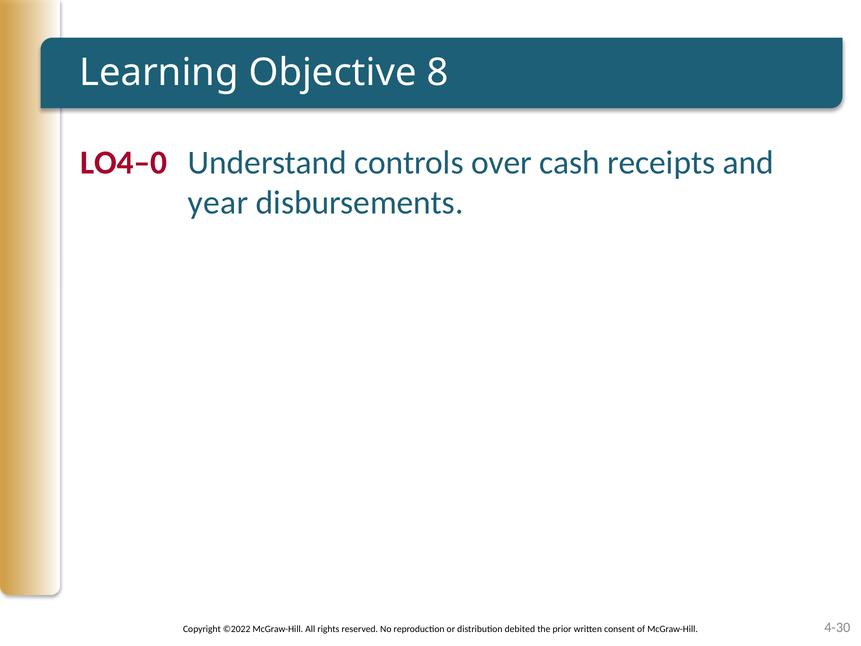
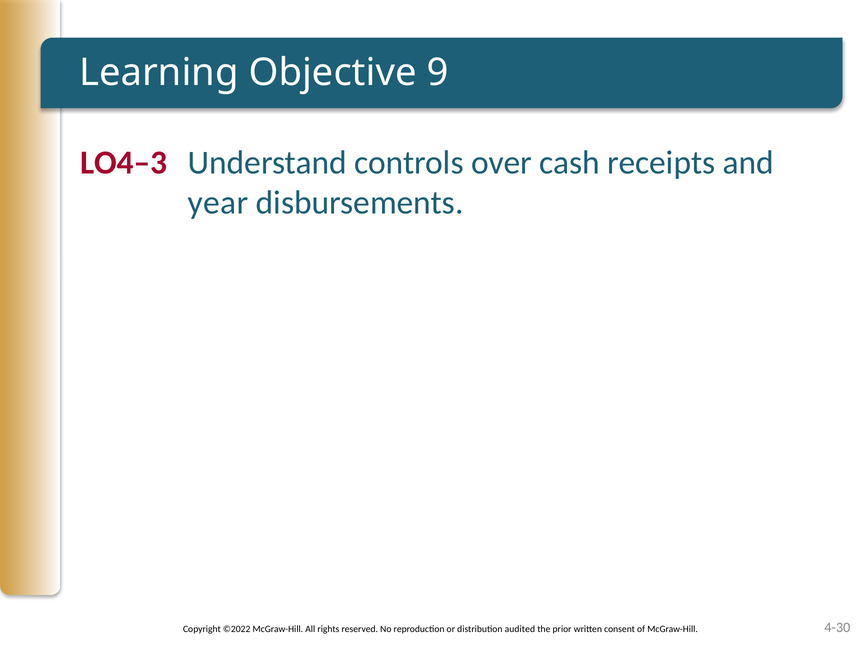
8: 8 -> 9 (438, 73)
LO4–0: LO4–0 -> LO4–3 (124, 163)
debited: debited -> audited (520, 629)
